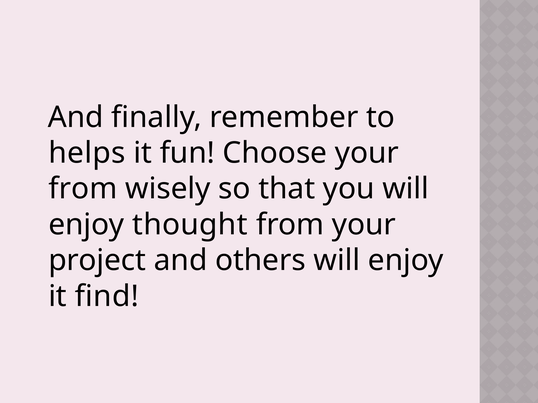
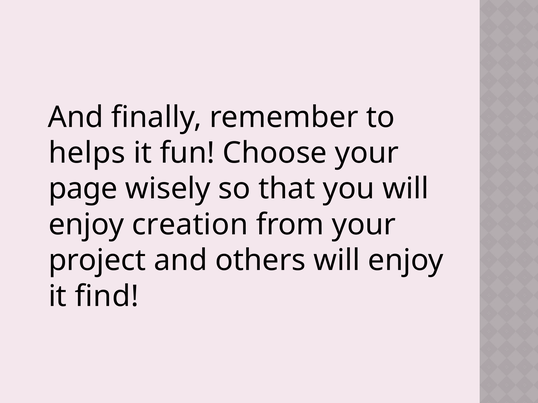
from: from -> page (83, 189)
thought: thought -> creation (190, 225)
